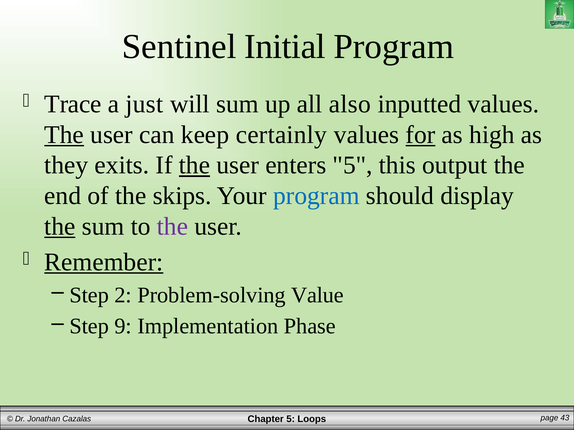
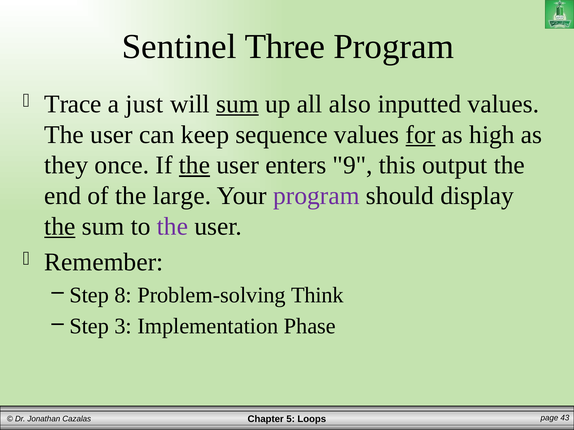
Initial: Initial -> Three (285, 47)
sum underline: none -> present (237, 104)
The underline: present -> none (64, 135)
certainly: certainly -> sequence (282, 135)
exits: exits -> once (122, 165)
enters 5: 5 -> 9 (353, 165)
skips: skips -> large (182, 196)
program colour: blue -> purple (316, 196)
Remember underline: present -> none (104, 262)
2: 2 -> 8 (123, 295)
Value: Value -> Think (317, 295)
9: 9 -> 3 (123, 327)
